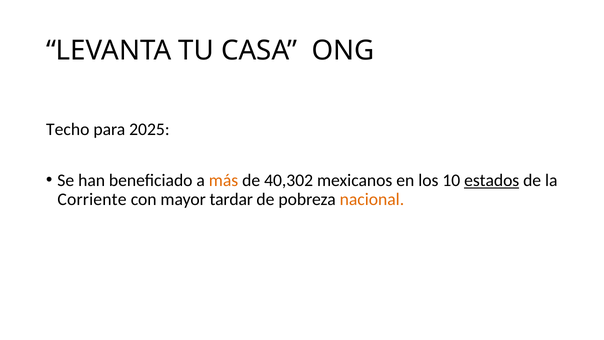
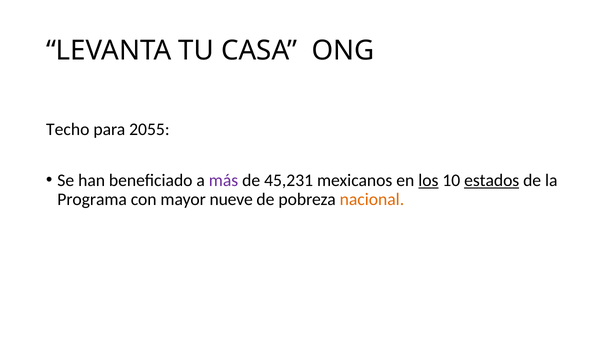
2025: 2025 -> 2055 (149, 130)
más colour: orange -> purple (224, 180)
40,302: 40,302 -> 45,231 (289, 180)
los underline: none -> present (428, 180)
Corriente: Corriente -> Programa (92, 199)
tardar: tardar -> nueve (231, 199)
